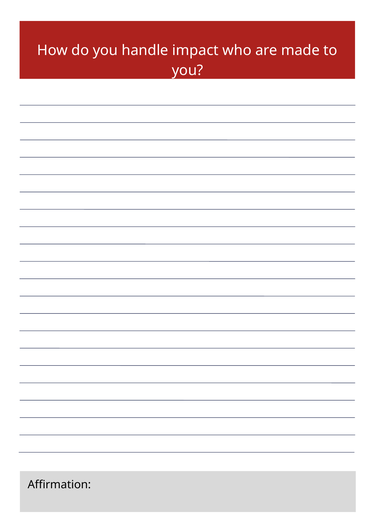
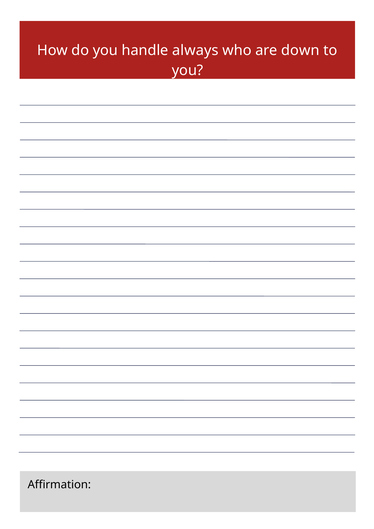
impact: impact -> always (195, 50)
made: made -> down (300, 50)
